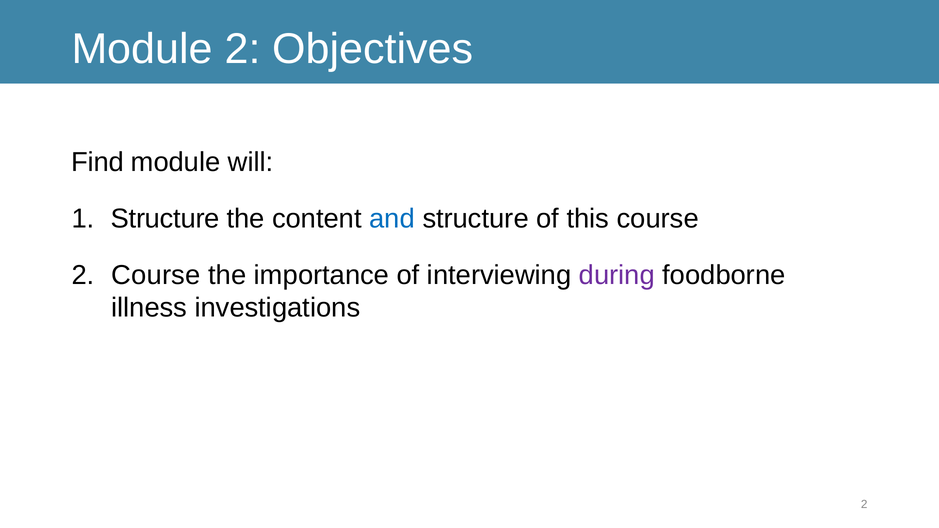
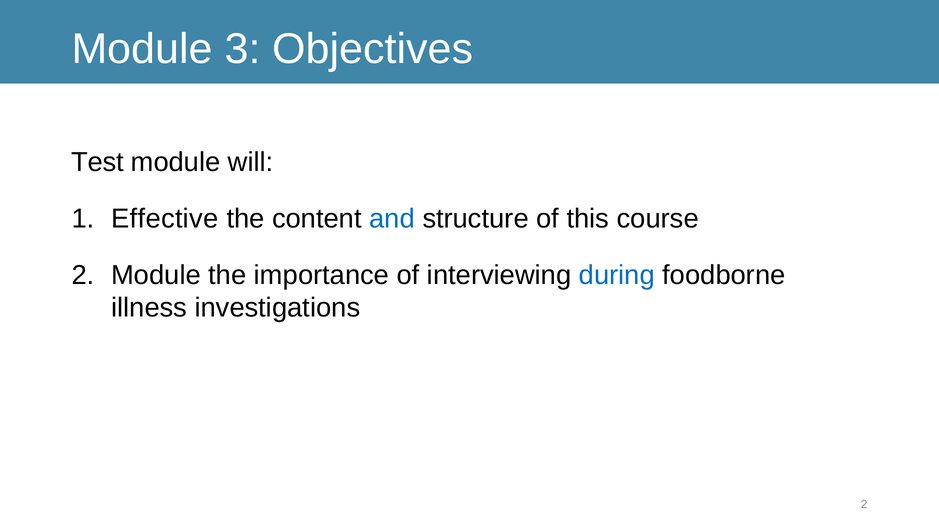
Module 2: 2 -> 3 (243, 49)
Find: Find -> Test (98, 162)
1 Structure: Structure -> Effective (165, 219)
2 Course: Course -> Module (156, 275)
during colour: purple -> blue (617, 275)
